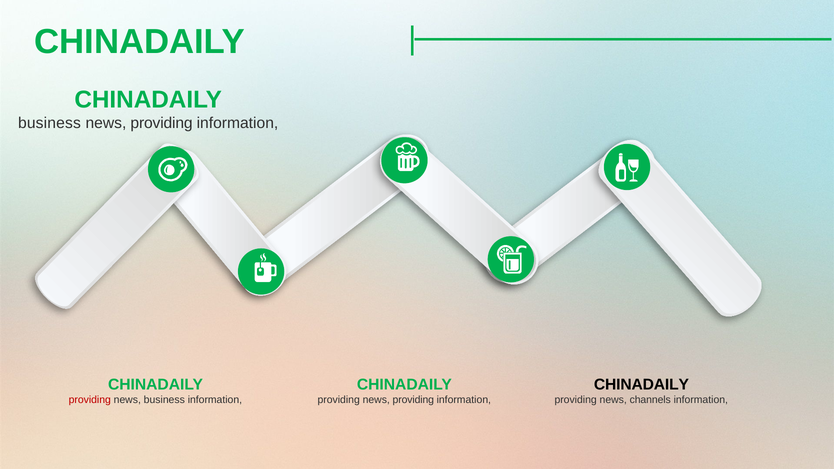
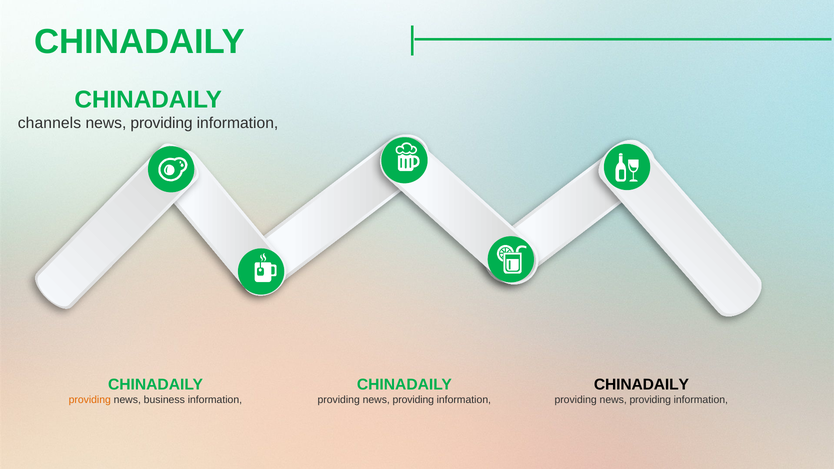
business: business -> channels (49, 123)
providing colour: red -> orange (90, 400)
channels: channels -> providing (650, 400)
